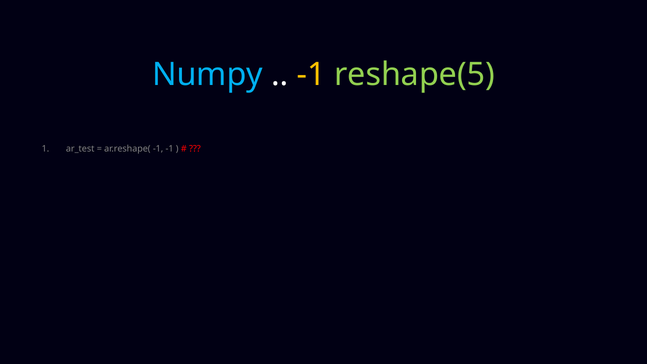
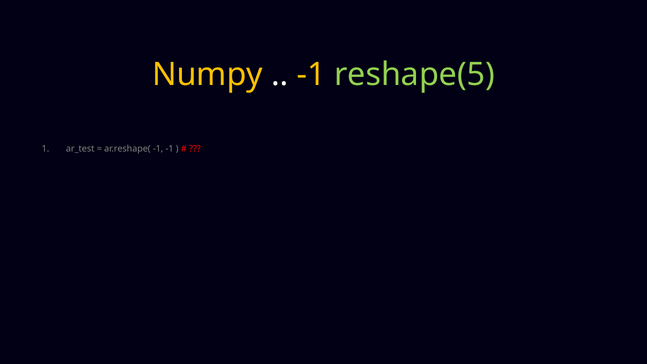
Numpy colour: light blue -> yellow (207, 74)
